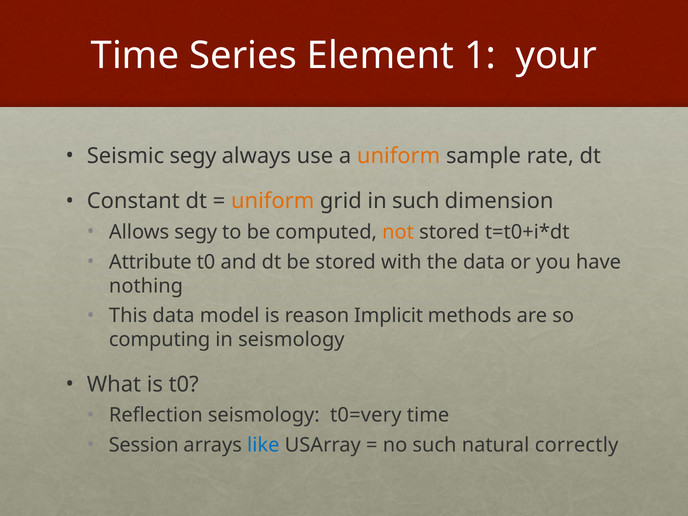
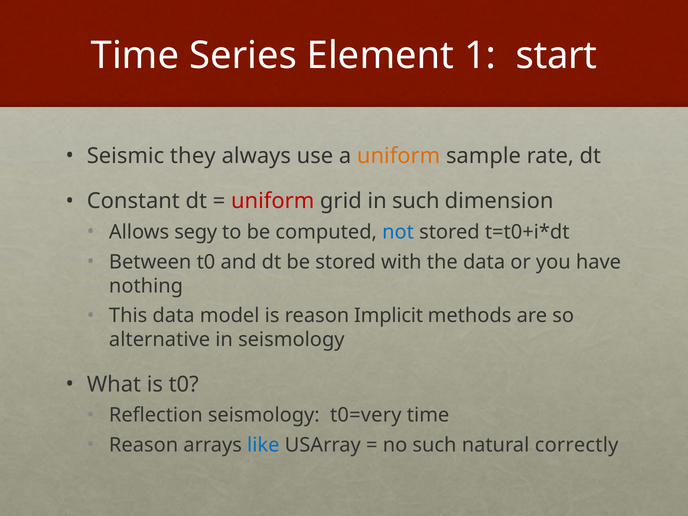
your: your -> start (556, 56)
Seismic segy: segy -> they (193, 156)
uniform colour: orange -> red (273, 201)
not colour: orange -> blue (398, 232)
Attribute: Attribute -> Between (150, 262)
computing: computing -> alternative (160, 340)
Session: Session -> Reason (144, 445)
